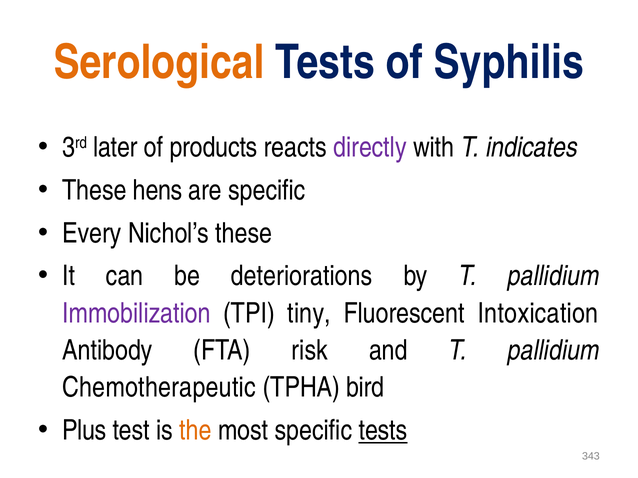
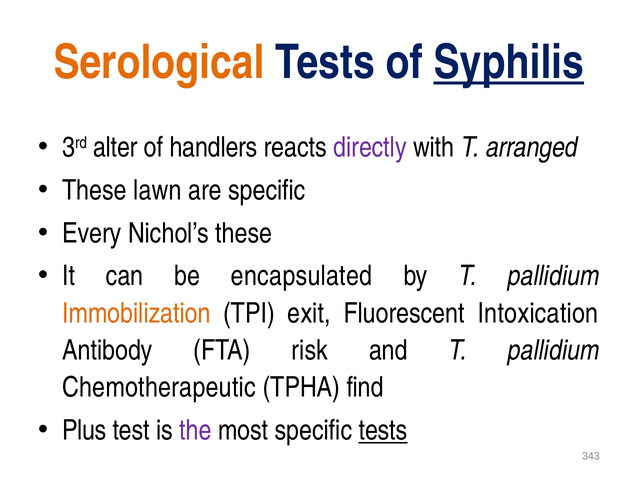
Syphilis underline: none -> present (509, 62)
later: later -> alter (115, 148)
products: products -> handlers (214, 148)
indicates: indicates -> arranged (532, 148)
hens: hens -> lawn (157, 191)
deteriorations: deteriorations -> encapsulated (302, 276)
Immobilization colour: purple -> orange (136, 314)
tiny: tiny -> exit (309, 314)
bird: bird -> find (365, 388)
the colour: orange -> purple (195, 431)
